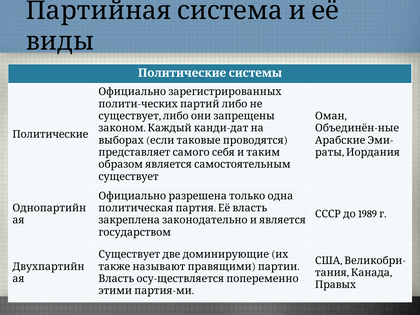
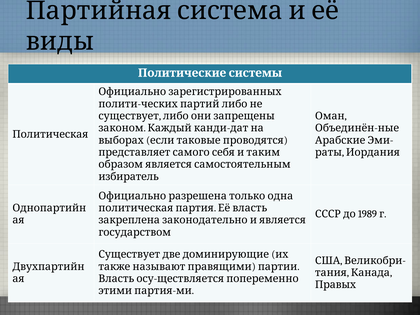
Политические: Политические -> Политическая (50, 134)
существует: существует -> избиратель (129, 177)
